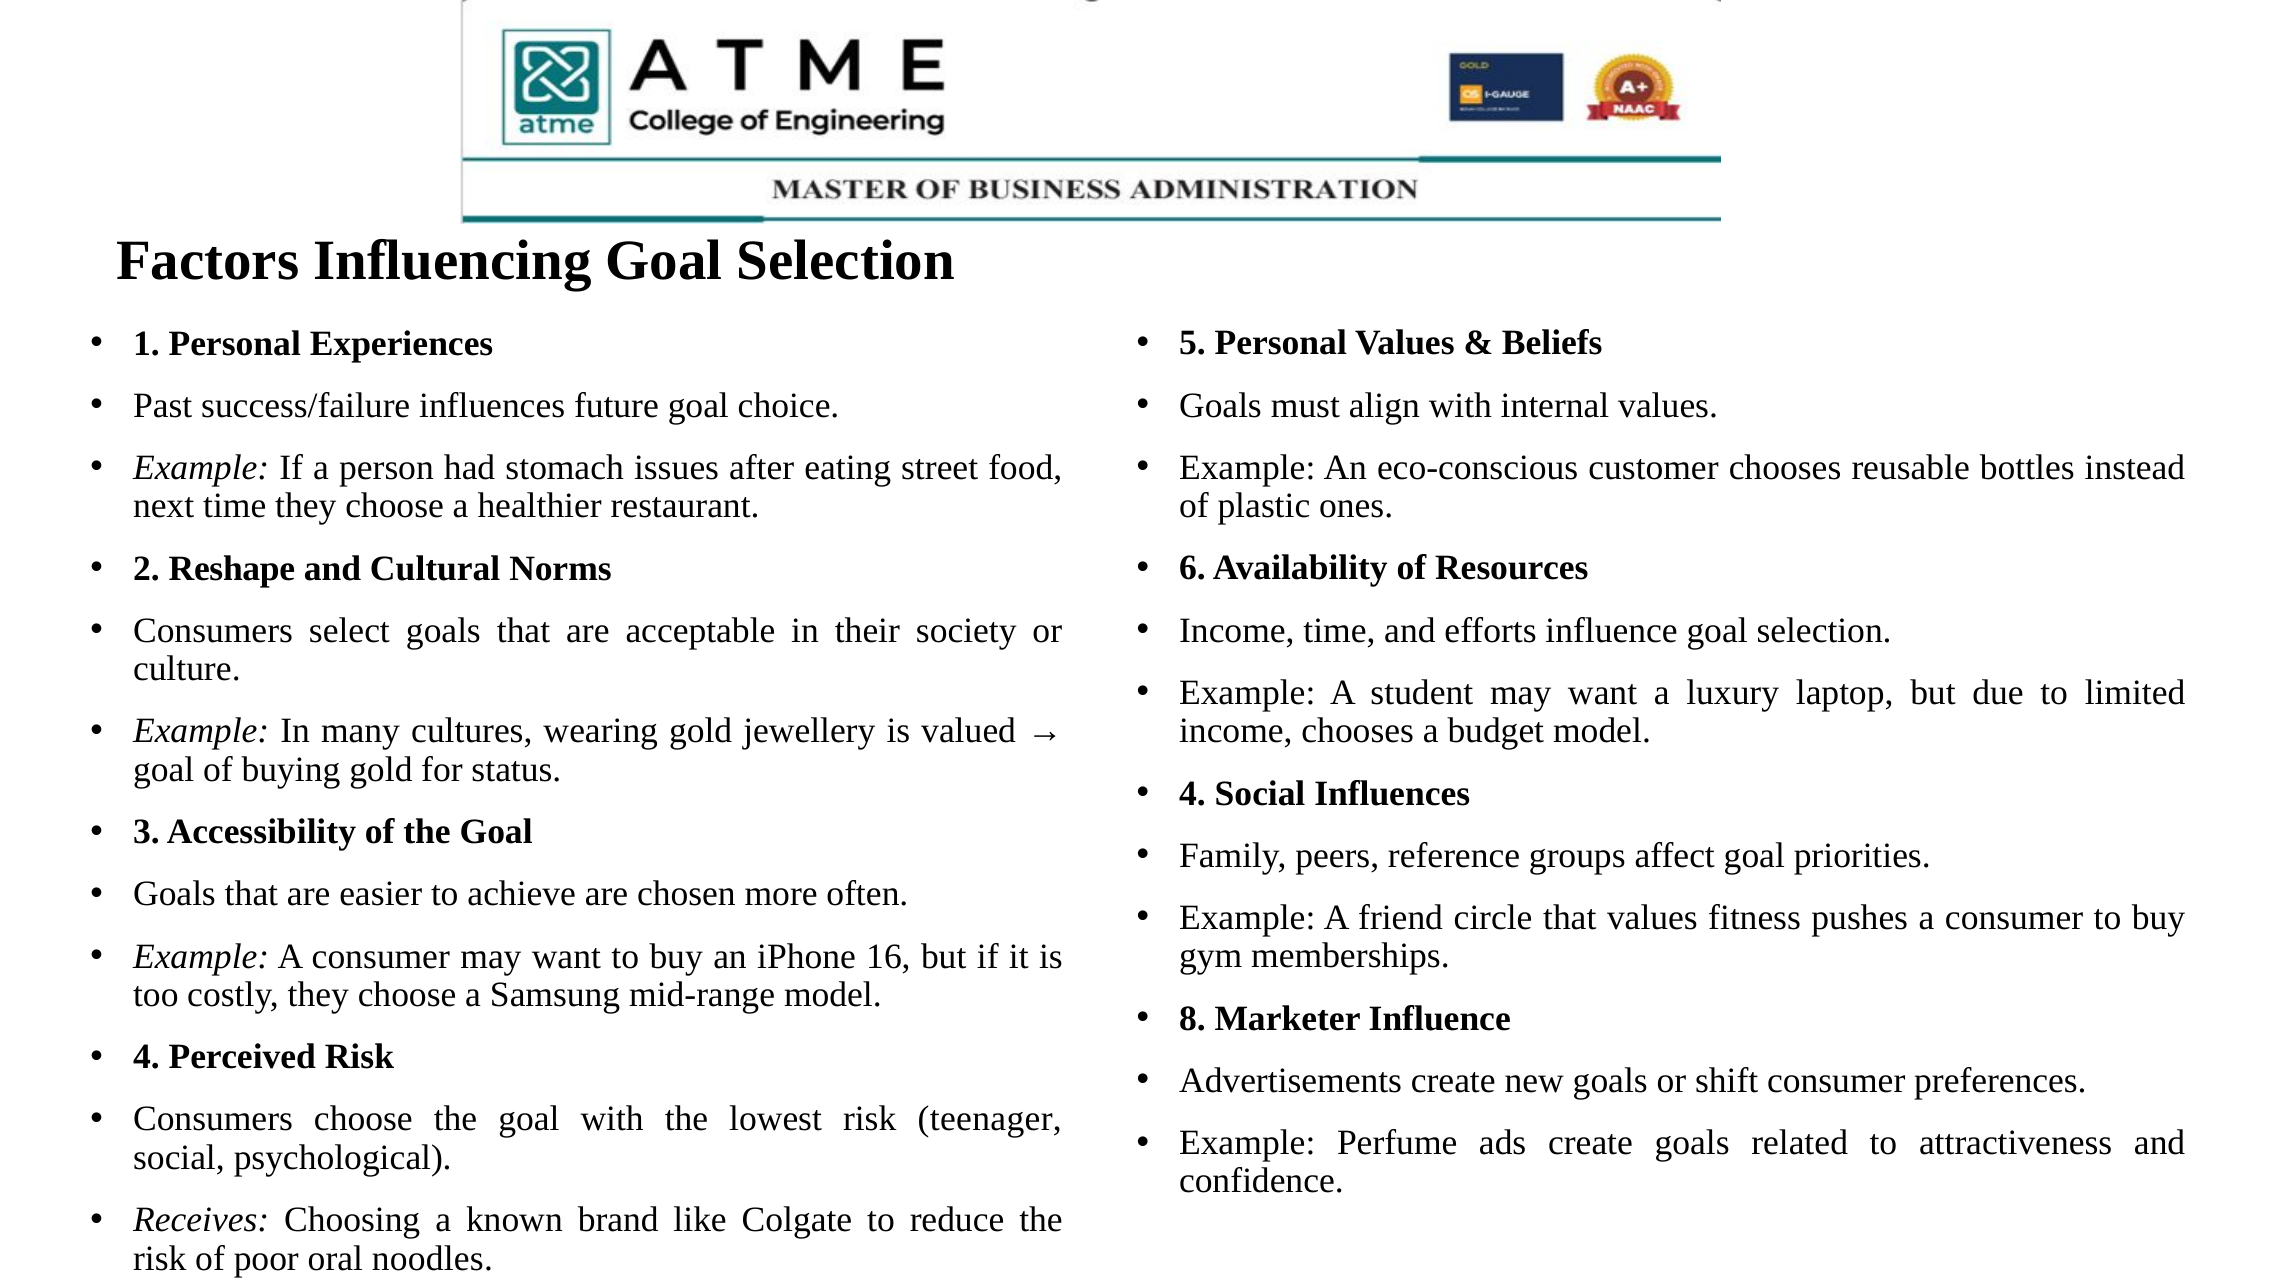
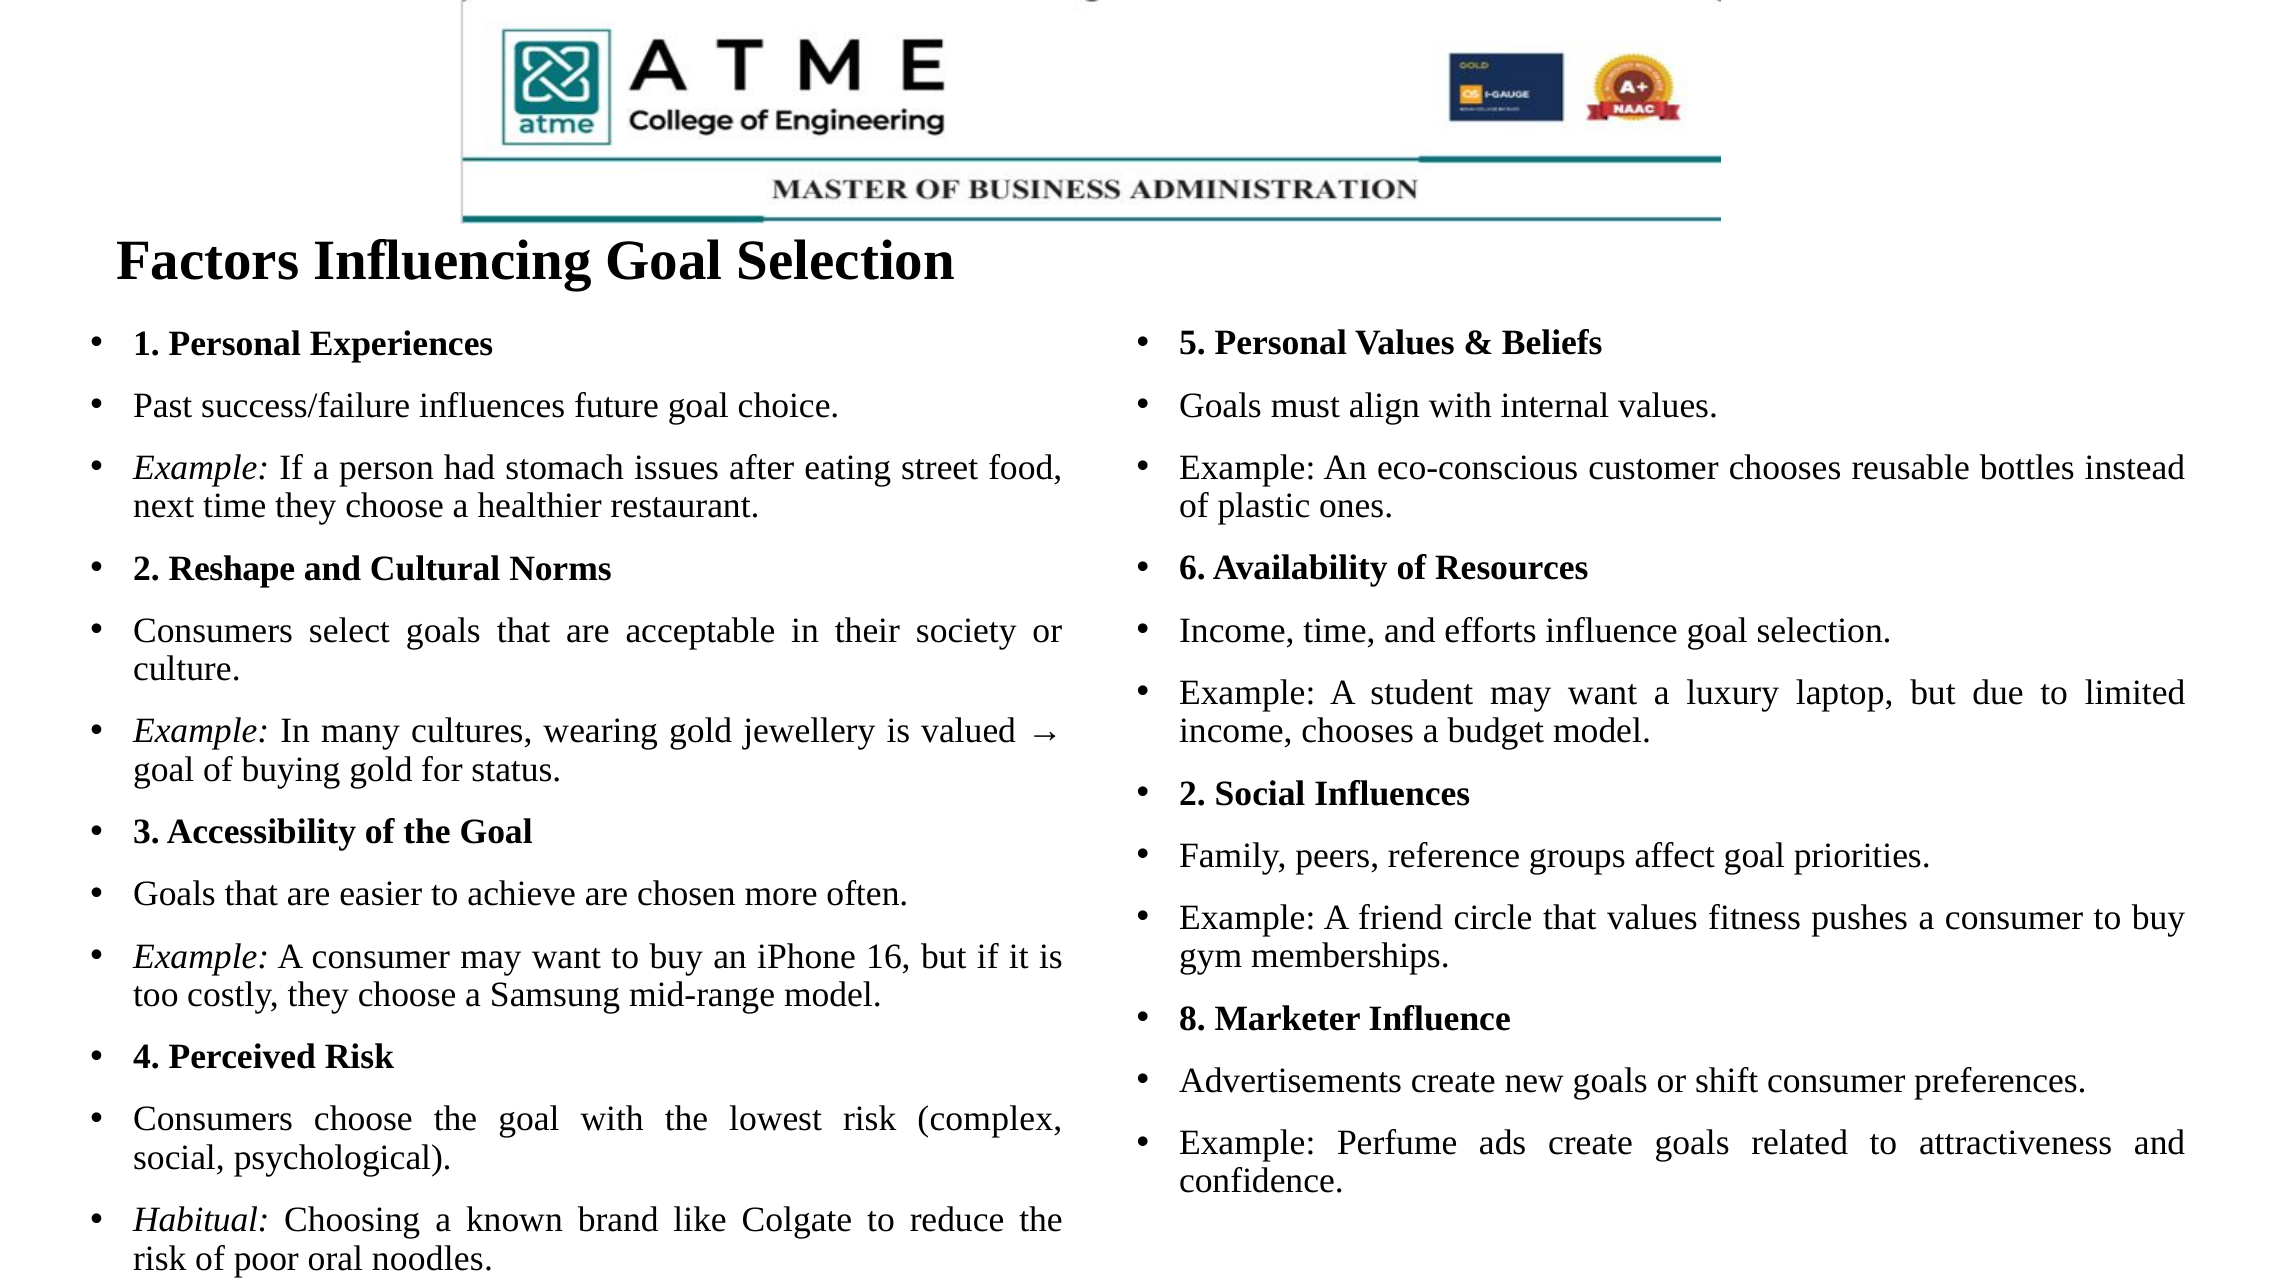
4: 4 -> 2 (1193, 793)
teenager: teenager -> complex (990, 1119)
Receives: Receives -> Habitual (201, 1220)
